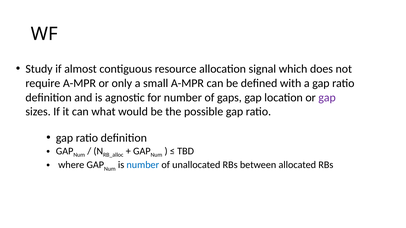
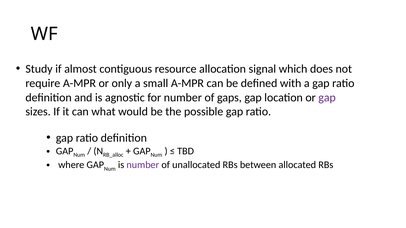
number colour: blue -> purple (143, 165)
